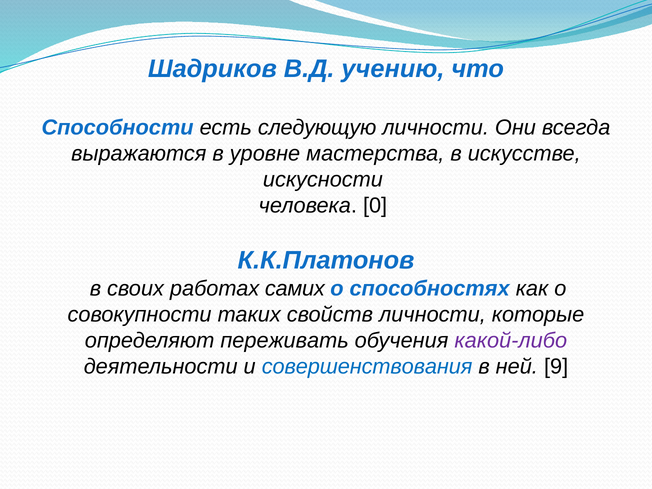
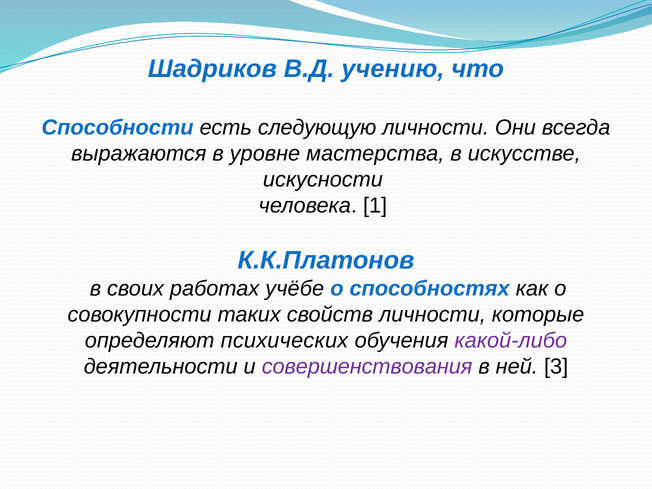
0: 0 -> 1 (375, 206)
самих: самих -> учёбе (295, 288)
переживать: переживать -> психических (284, 341)
совершенствования colour: blue -> purple (367, 367)
9: 9 -> 3 (556, 367)
